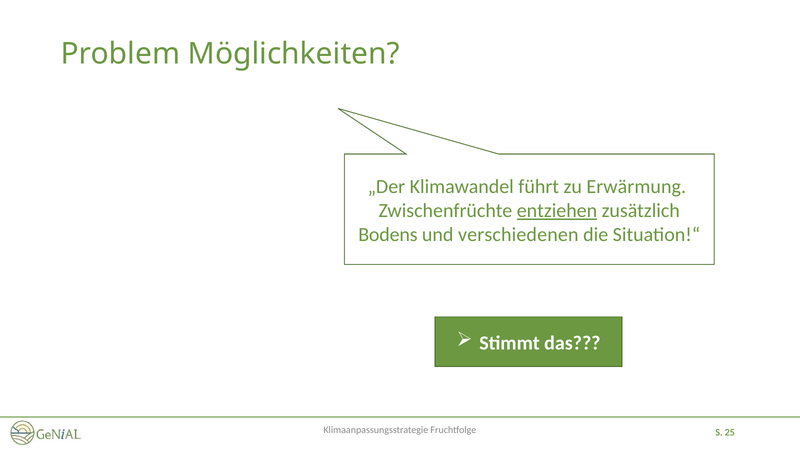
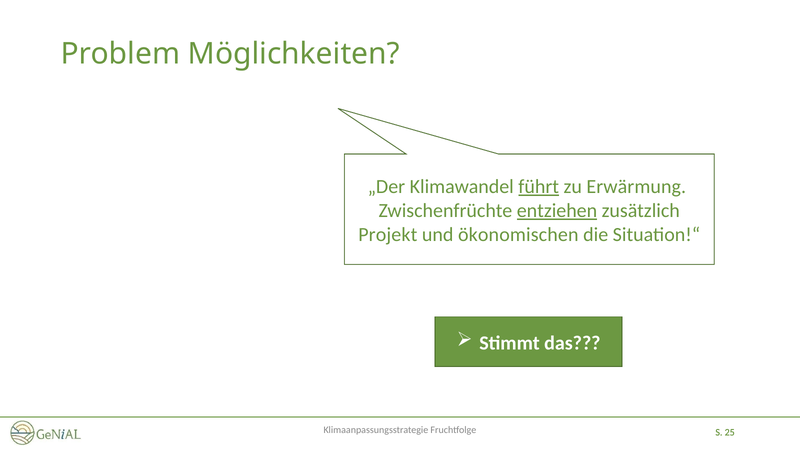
führt underline: none -> present (539, 187)
Bodens: Bodens -> Projekt (388, 235)
verschiedenen: verschiedenen -> ökonomischen (518, 235)
